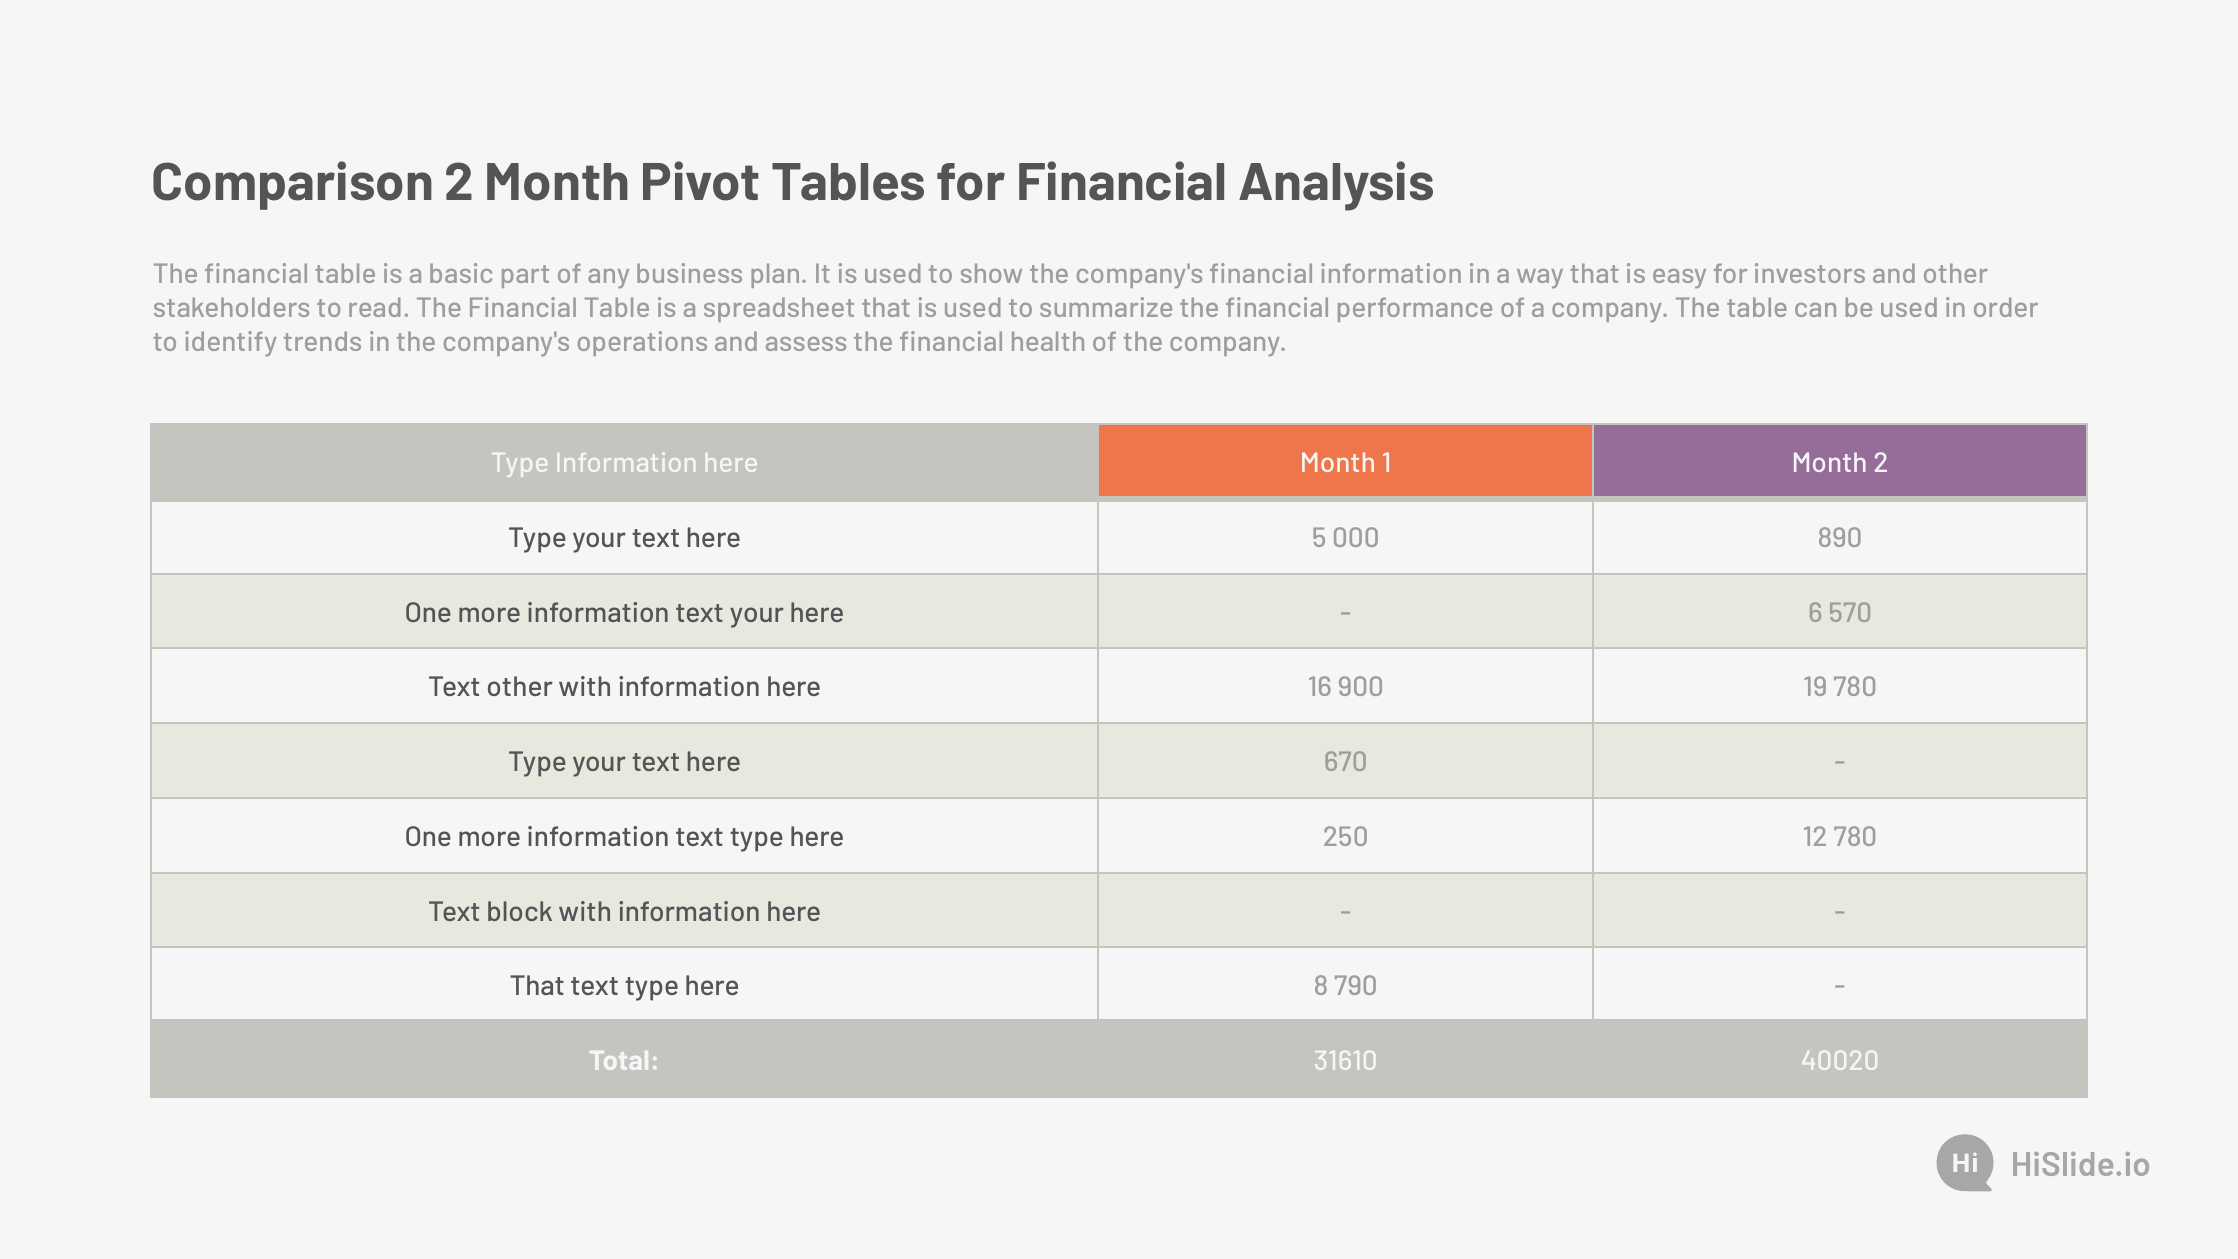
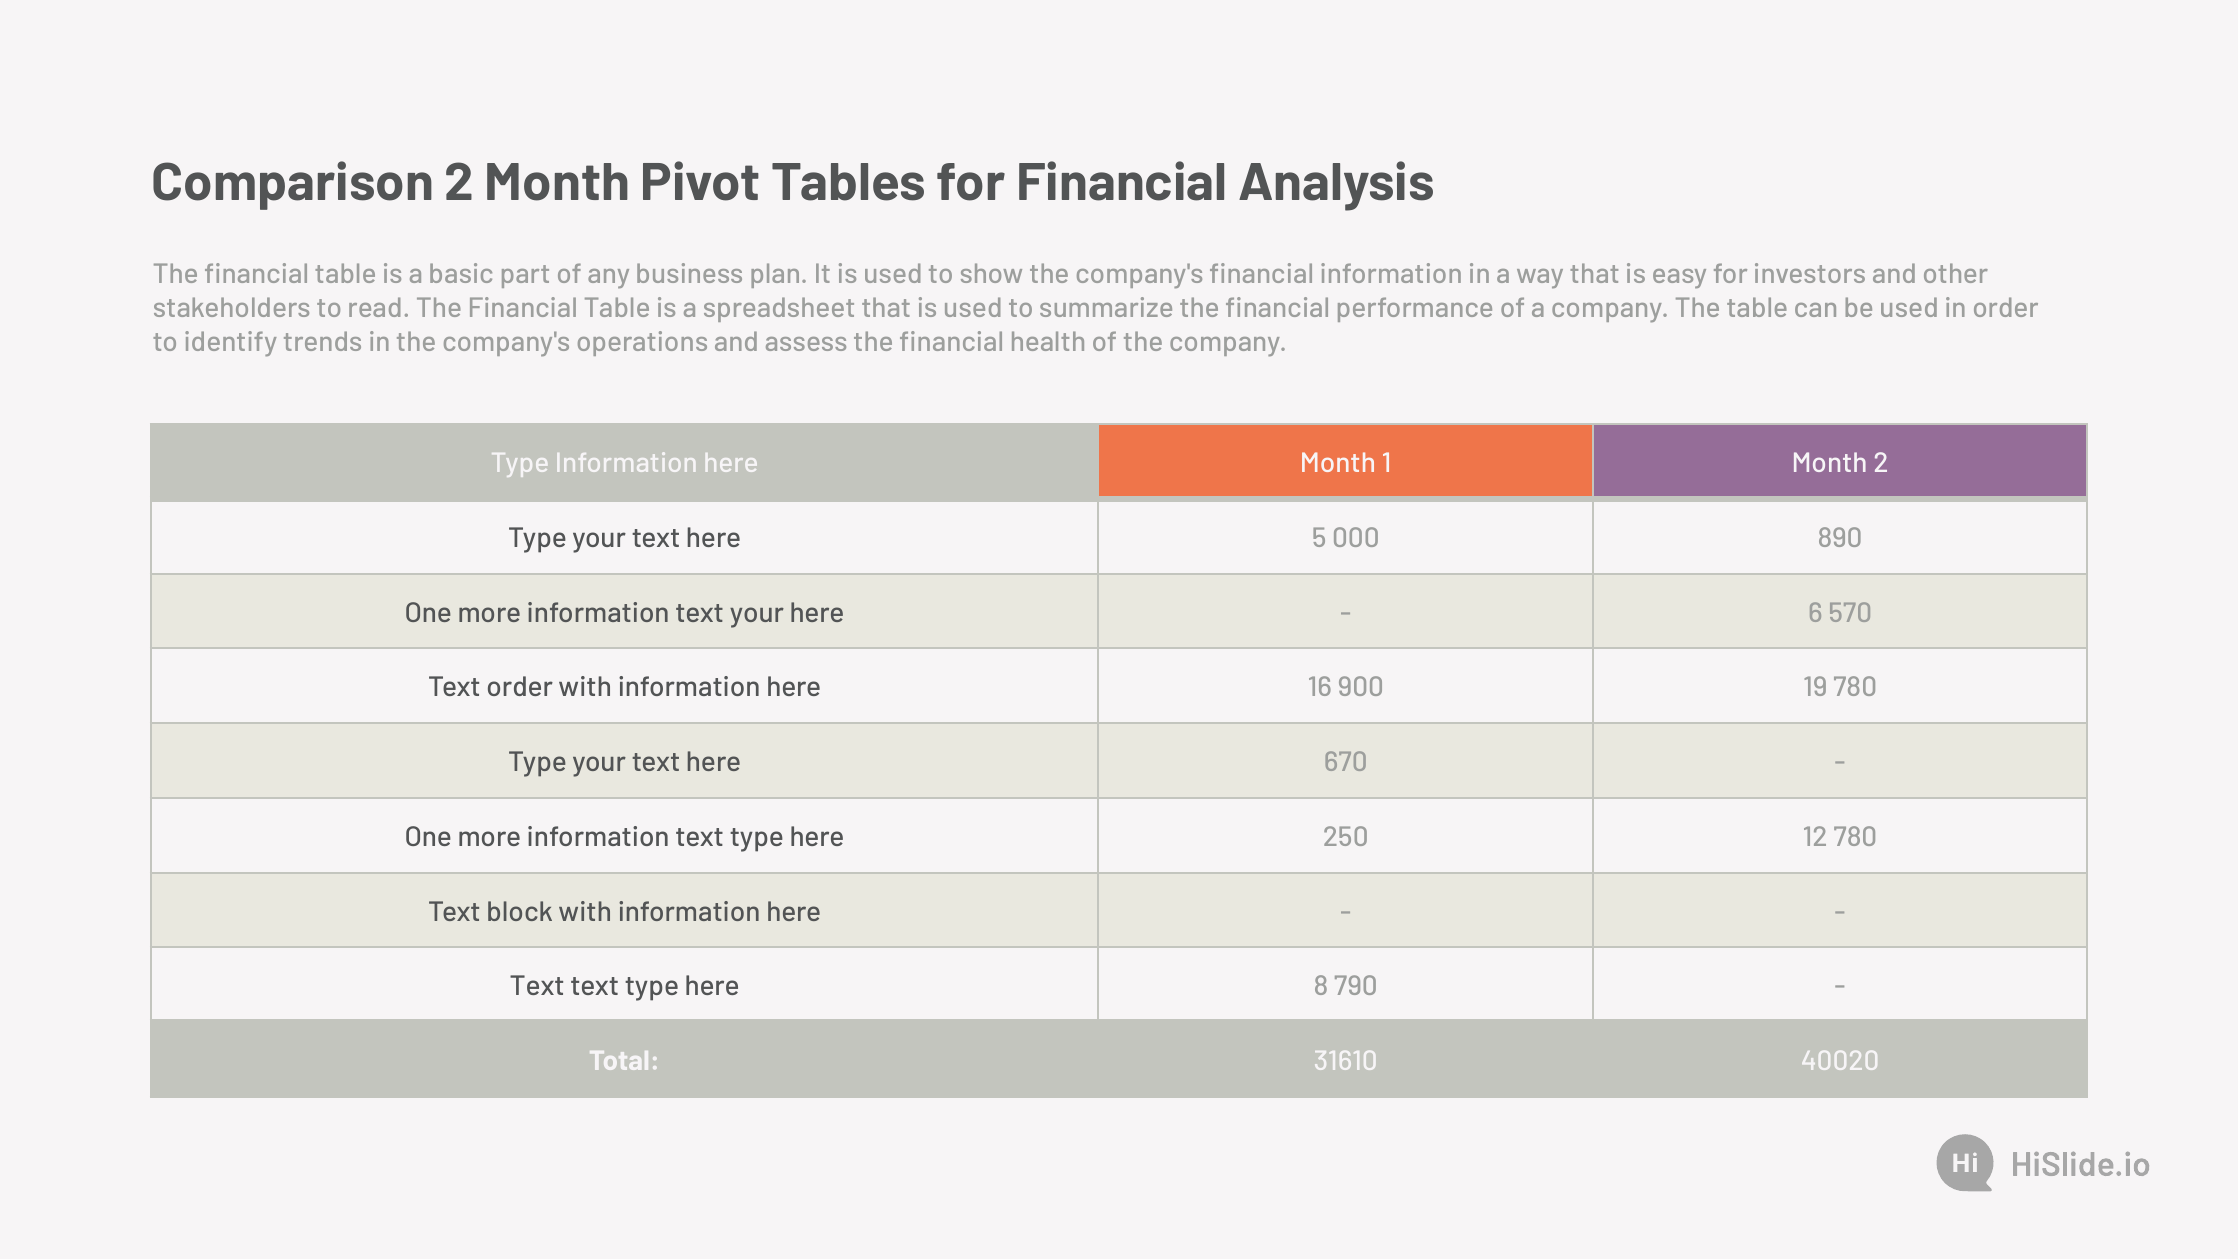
Text other: other -> order (520, 688)
That: That -> Text (537, 987)
